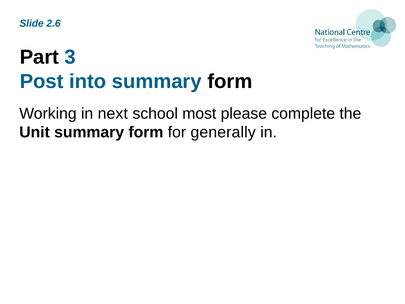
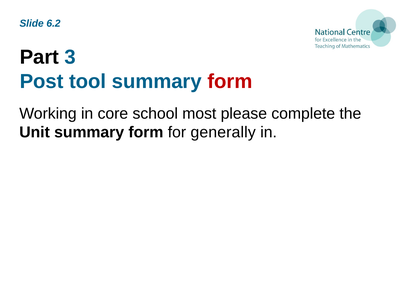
2.6: 2.6 -> 6.2 (53, 23)
into: into -> tool (88, 81)
form colour: black -> red (230, 81)
next: next -> core (113, 113)
